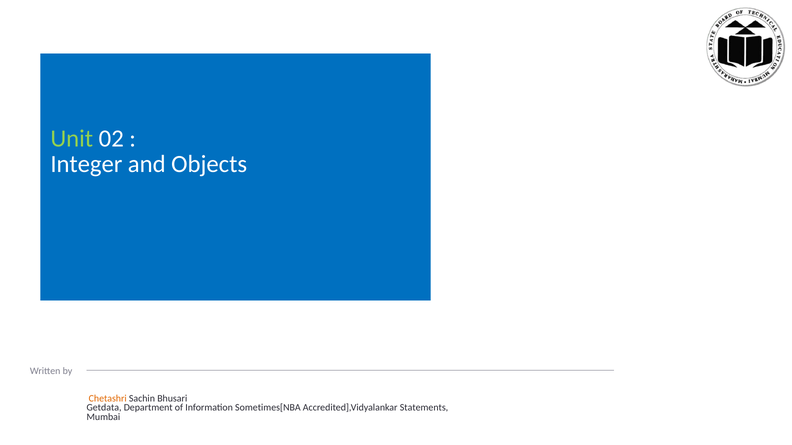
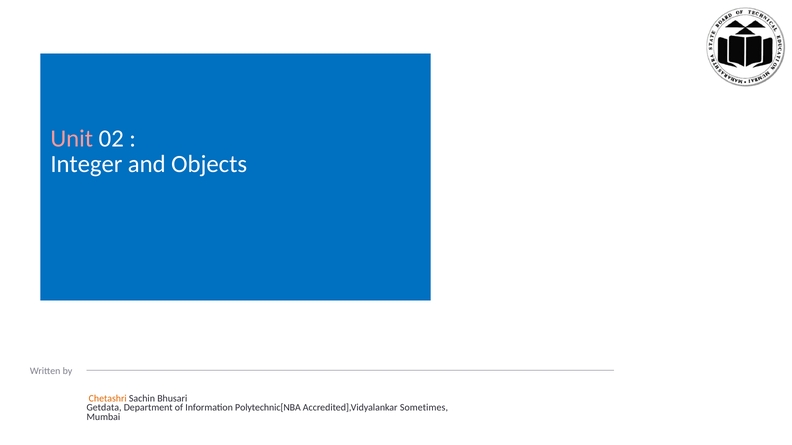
Unit colour: light green -> pink (72, 139)
Sometimes[NBA: Sometimes[NBA -> Polytechnic[NBA (268, 408)
Statements: Statements -> Sometimes (424, 408)
